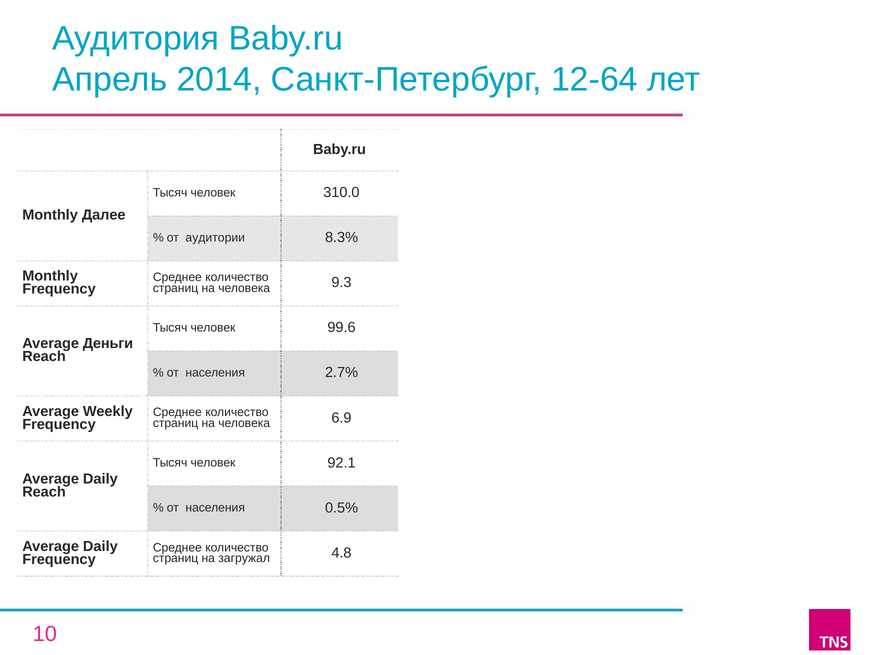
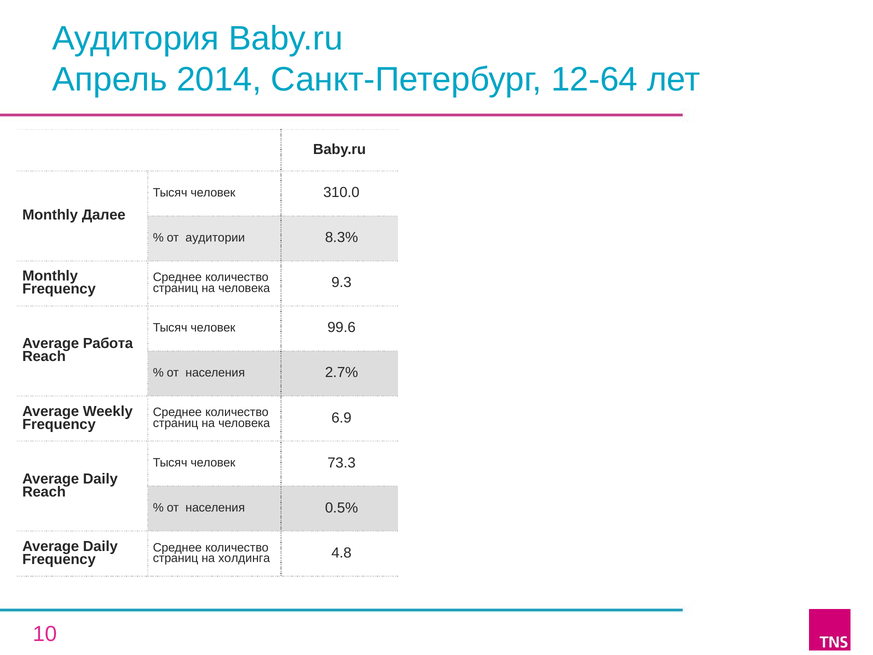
Деньги: Деньги -> Работа (108, 344)
92.1: 92.1 -> 73.3 (342, 463)
загружал: загружал -> холдинга (244, 558)
